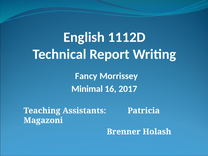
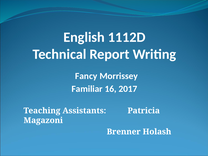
Minimal: Minimal -> Familiar (87, 89)
